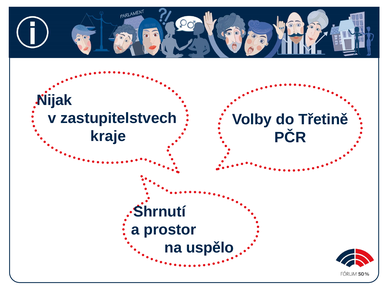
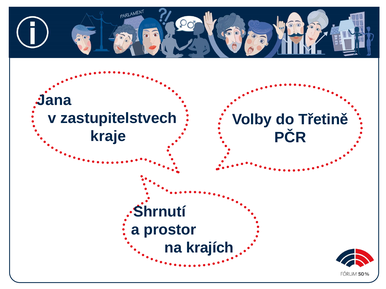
Nijak: Nijak -> Jana (54, 100)
uspělo: uspělo -> krajích (210, 248)
